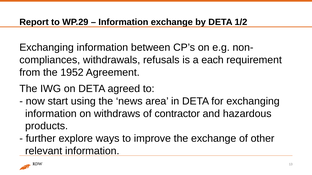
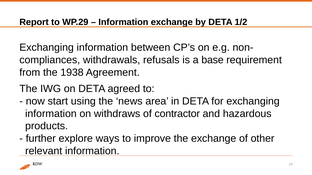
each: each -> base (213, 60)
1952: 1952 -> 1938 (72, 73)
